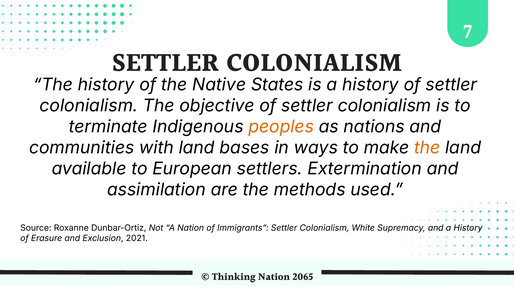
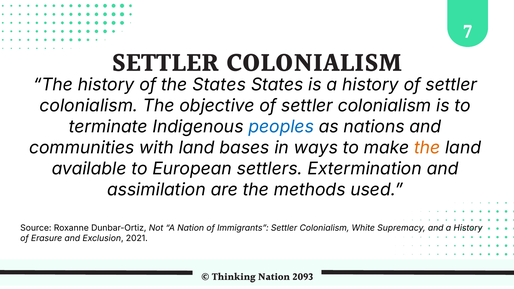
the Native: Native -> States (219, 85)
peoples colour: orange -> blue (281, 127)
2065: 2065 -> 2093 (303, 277)
